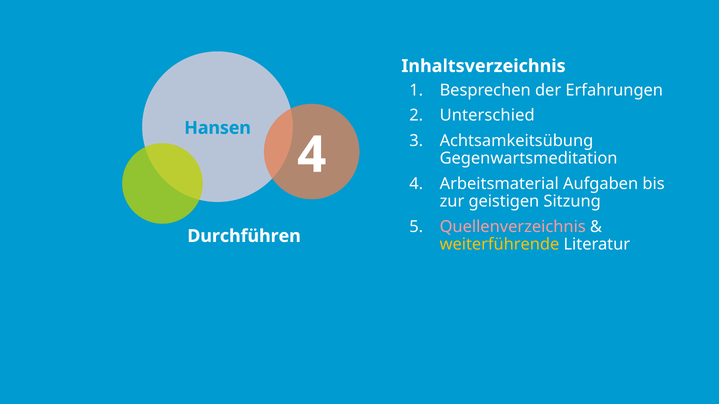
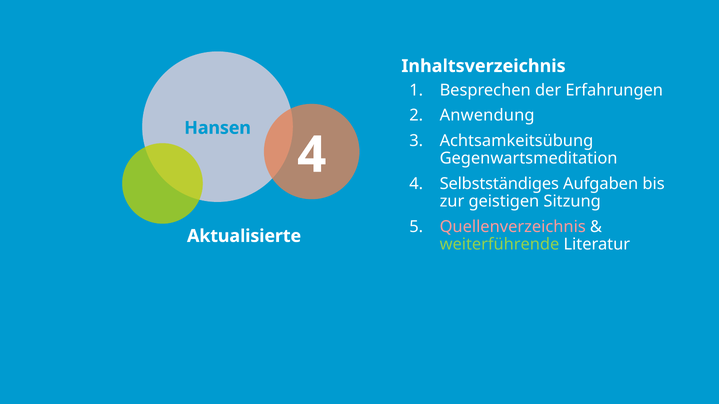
Unterschied: Unterschied -> Anwendung (487, 115)
Arbeitsmaterial: Arbeitsmaterial -> Selbstständiges (499, 184)
Durchführen: Durchführen -> Aktualisierte (244, 236)
weiterführende colour: yellow -> light green (499, 245)
